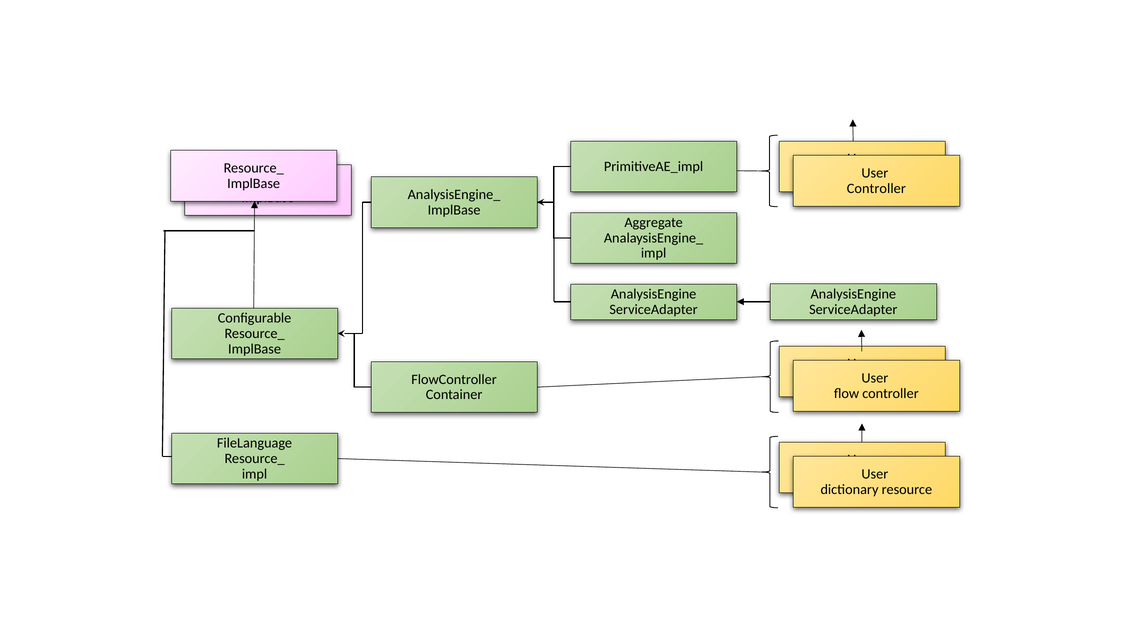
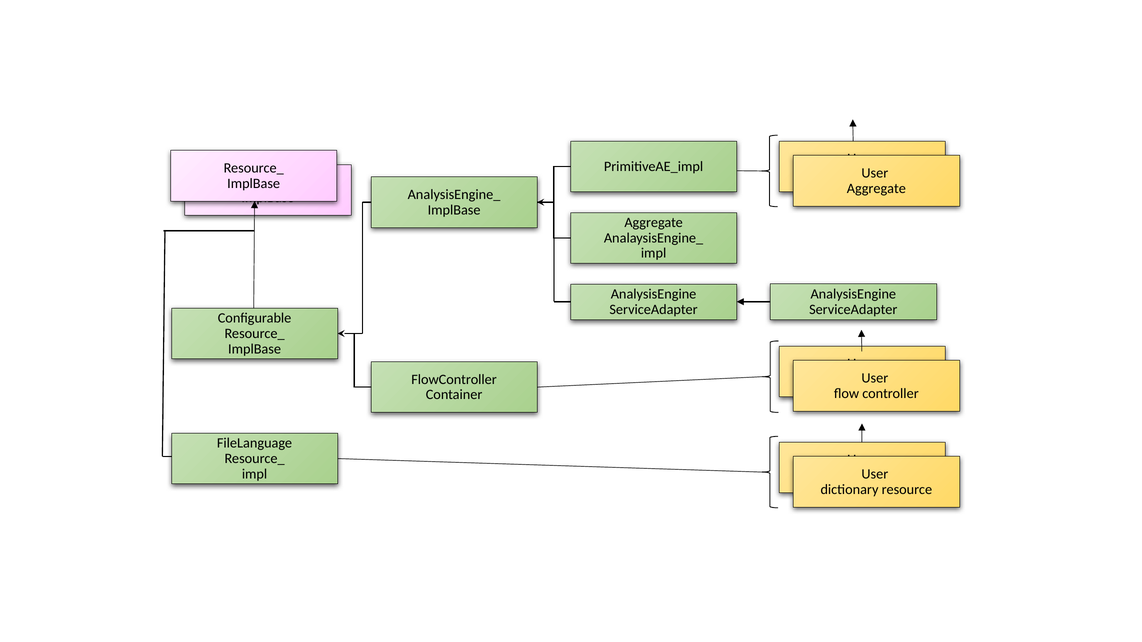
Controller: Controller -> Aggregate (876, 188)
